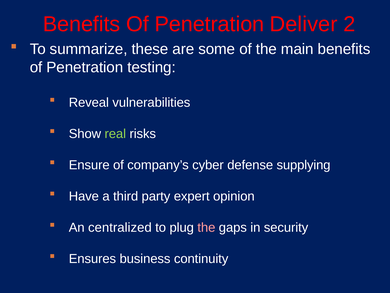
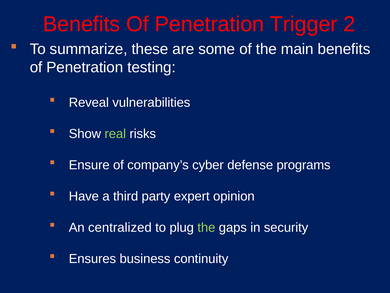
Deliver: Deliver -> Trigger (304, 24)
supplying: supplying -> programs (304, 165)
the colour: pink -> light green (206, 227)
